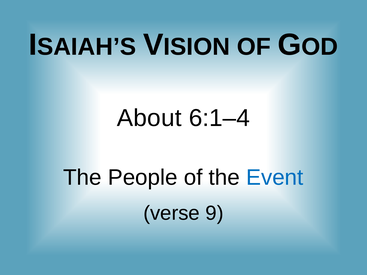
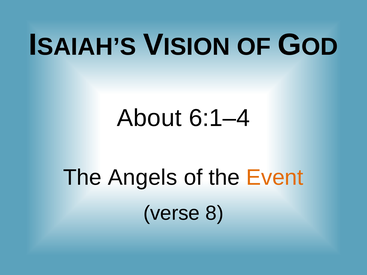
People: People -> Angels (143, 178)
Event colour: blue -> orange (275, 178)
9: 9 -> 8 (214, 213)
